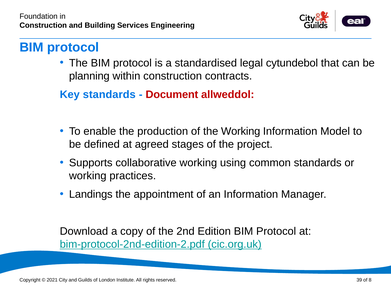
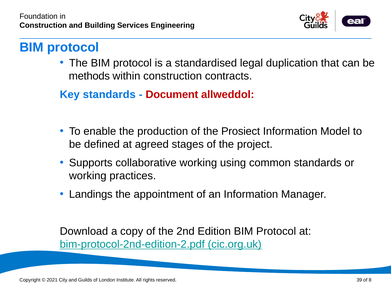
cytundebol: cytundebol -> duplication (292, 63)
planning: planning -> methods (89, 76)
the Working: Working -> Prosiect (241, 131)
